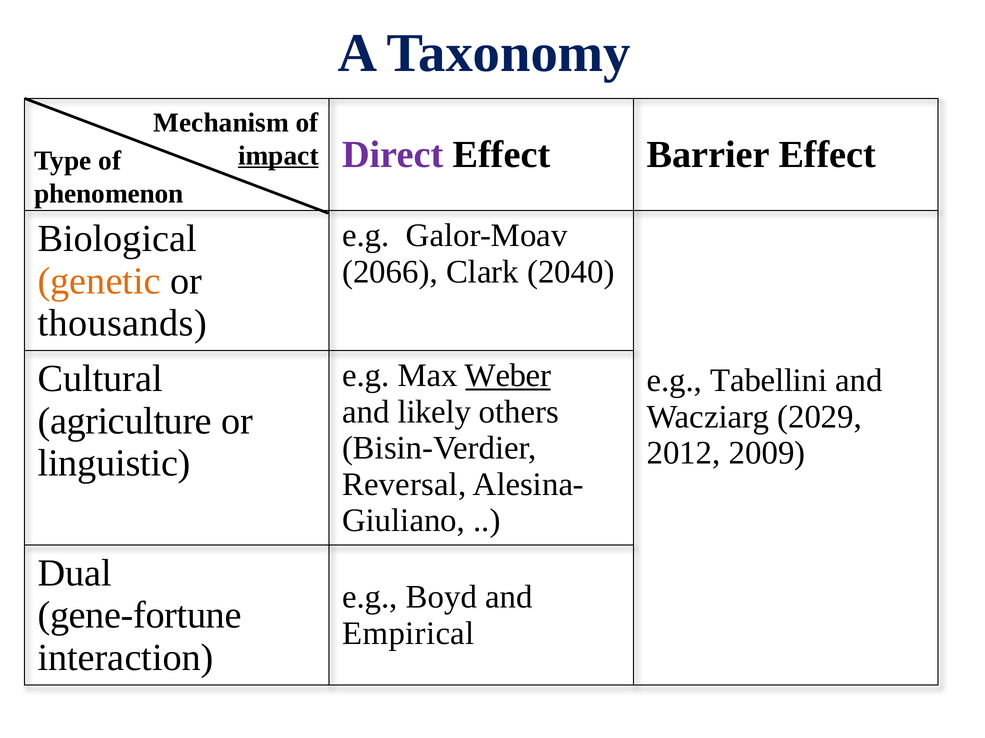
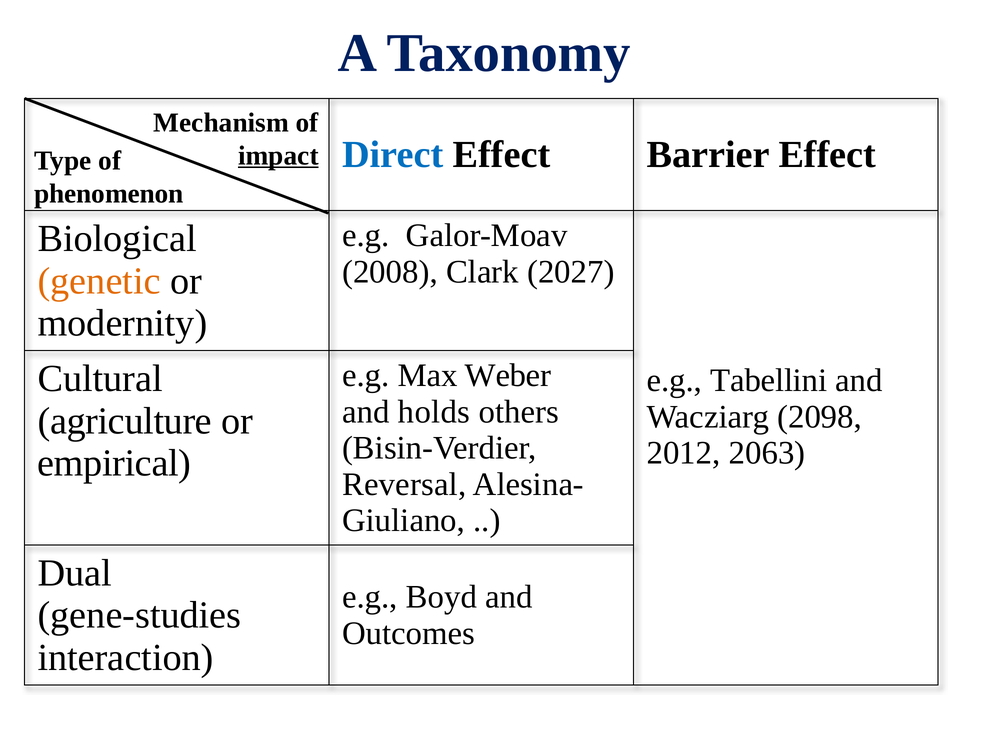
Direct colour: purple -> blue (393, 155)
2066: 2066 -> 2008 (390, 272)
2040: 2040 -> 2027 (571, 272)
thousands: thousands -> modernity (122, 324)
Weber underline: present -> none (508, 376)
likely: likely -> holds (434, 412)
2029: 2029 -> 2098 (820, 417)
2009: 2009 -> 2063 (767, 453)
linguistic: linguistic -> empirical (114, 464)
gene-fortune: gene-fortune -> gene-studies (139, 616)
Empirical: Empirical -> Outcomes (409, 634)
